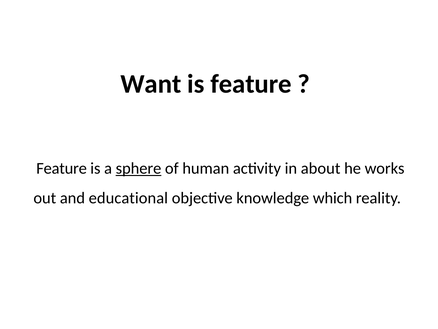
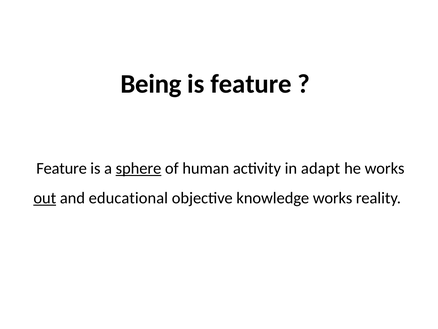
Want: Want -> Being (151, 84)
about: about -> adapt (321, 168)
out underline: none -> present (45, 198)
knowledge which: which -> works (333, 198)
